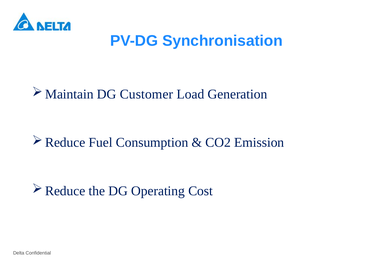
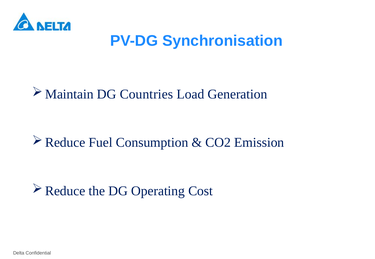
Customer: Customer -> Countries (146, 94)
